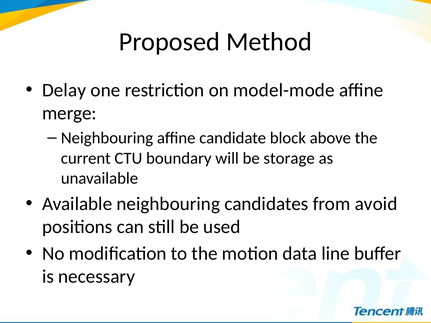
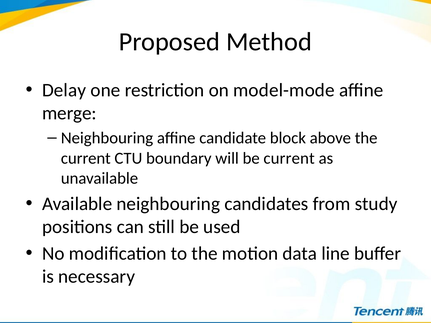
be storage: storage -> current (289, 158)
avoid: avoid -> study (376, 204)
